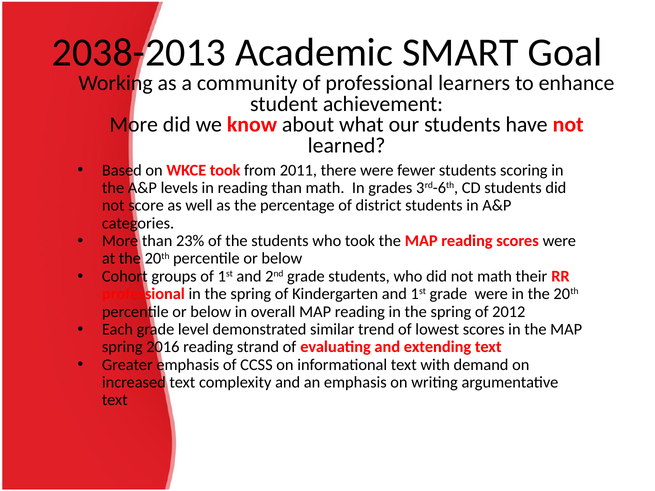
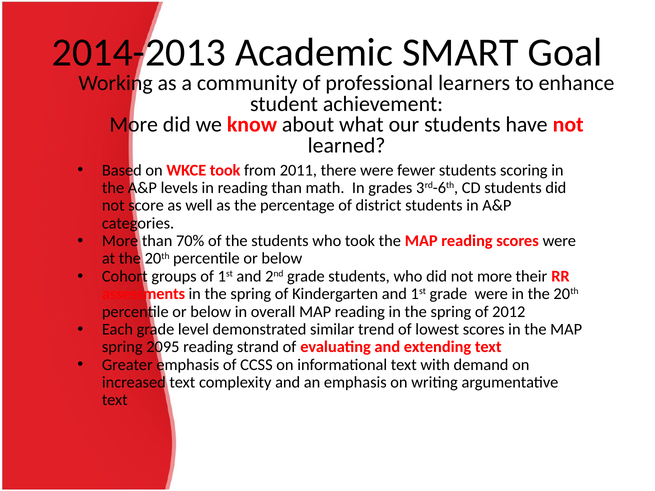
2038-2013: 2038-2013 -> 2014-2013 (139, 52)
23%: 23% -> 70% (190, 241)
not math: math -> more (495, 276)
professional: professional -> assessments (143, 294)
2016: 2016 -> 2095 (163, 347)
